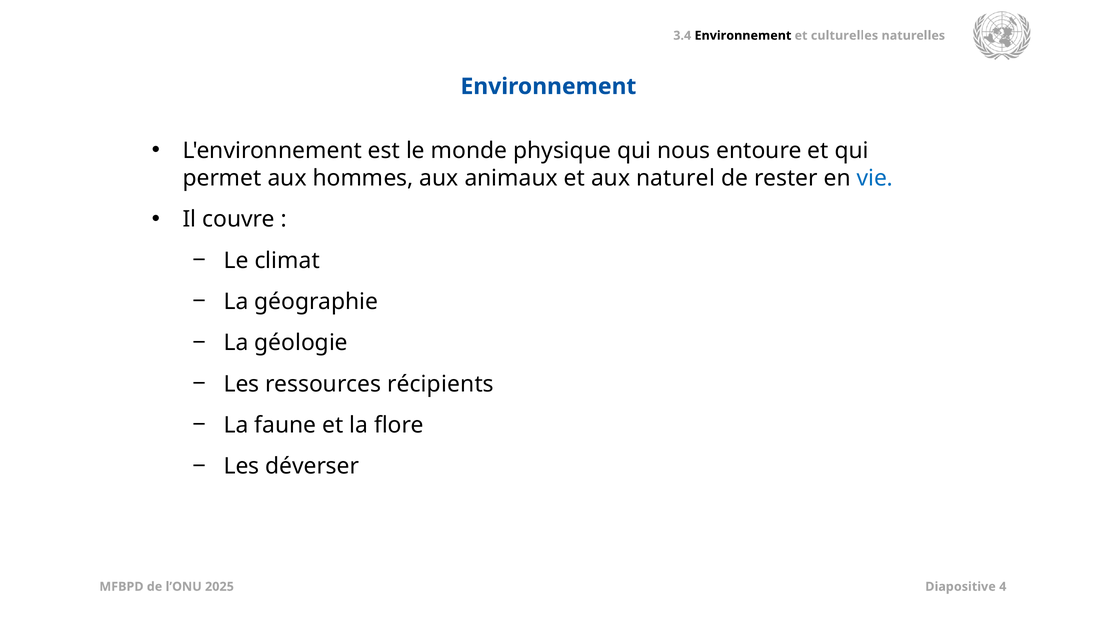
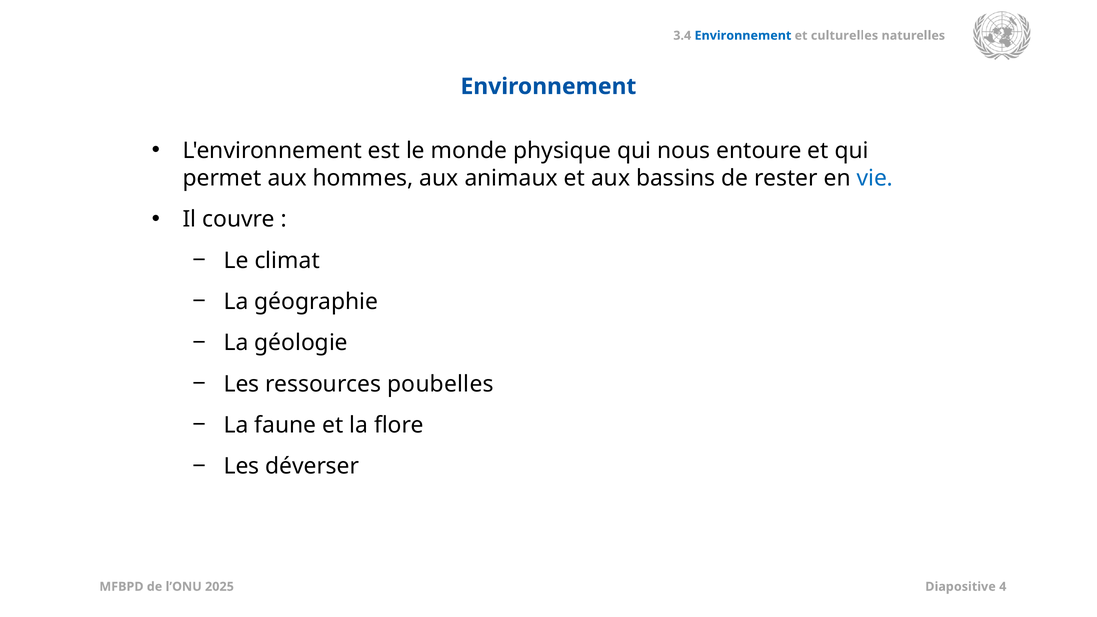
Environnement colour: black -> blue (743, 36)
naturel: naturel -> bassins (676, 178)
récipients: récipients -> poubelles (440, 384)
